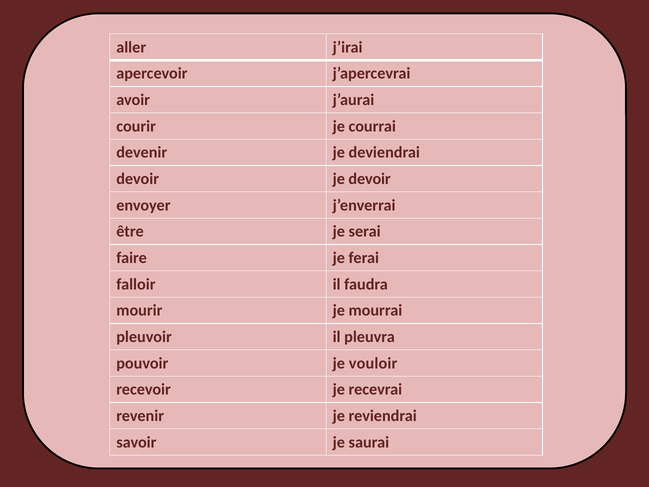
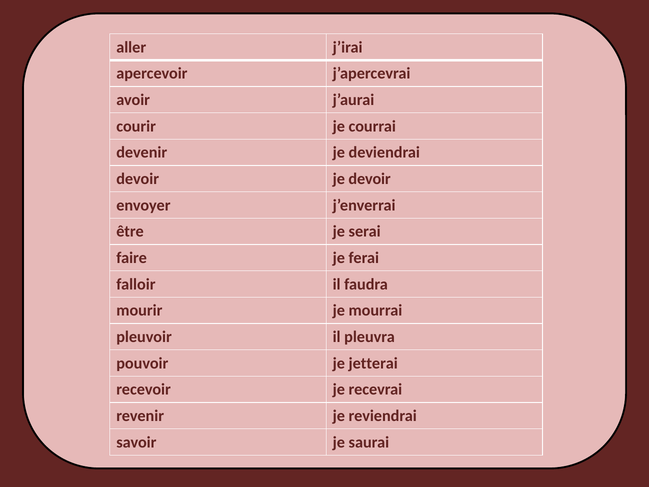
vouloir: vouloir -> jetterai (373, 363)
